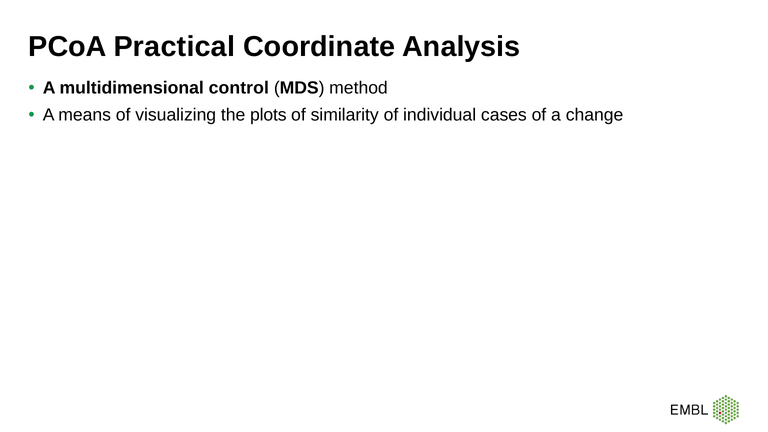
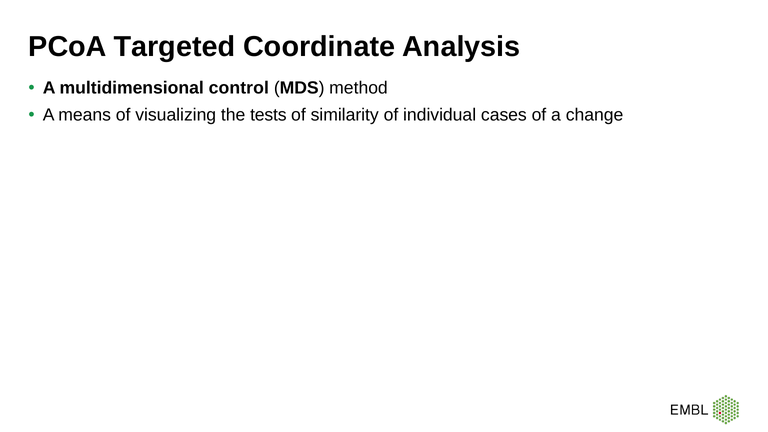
Practical: Practical -> Targeted (174, 47)
plots: plots -> tests (268, 115)
